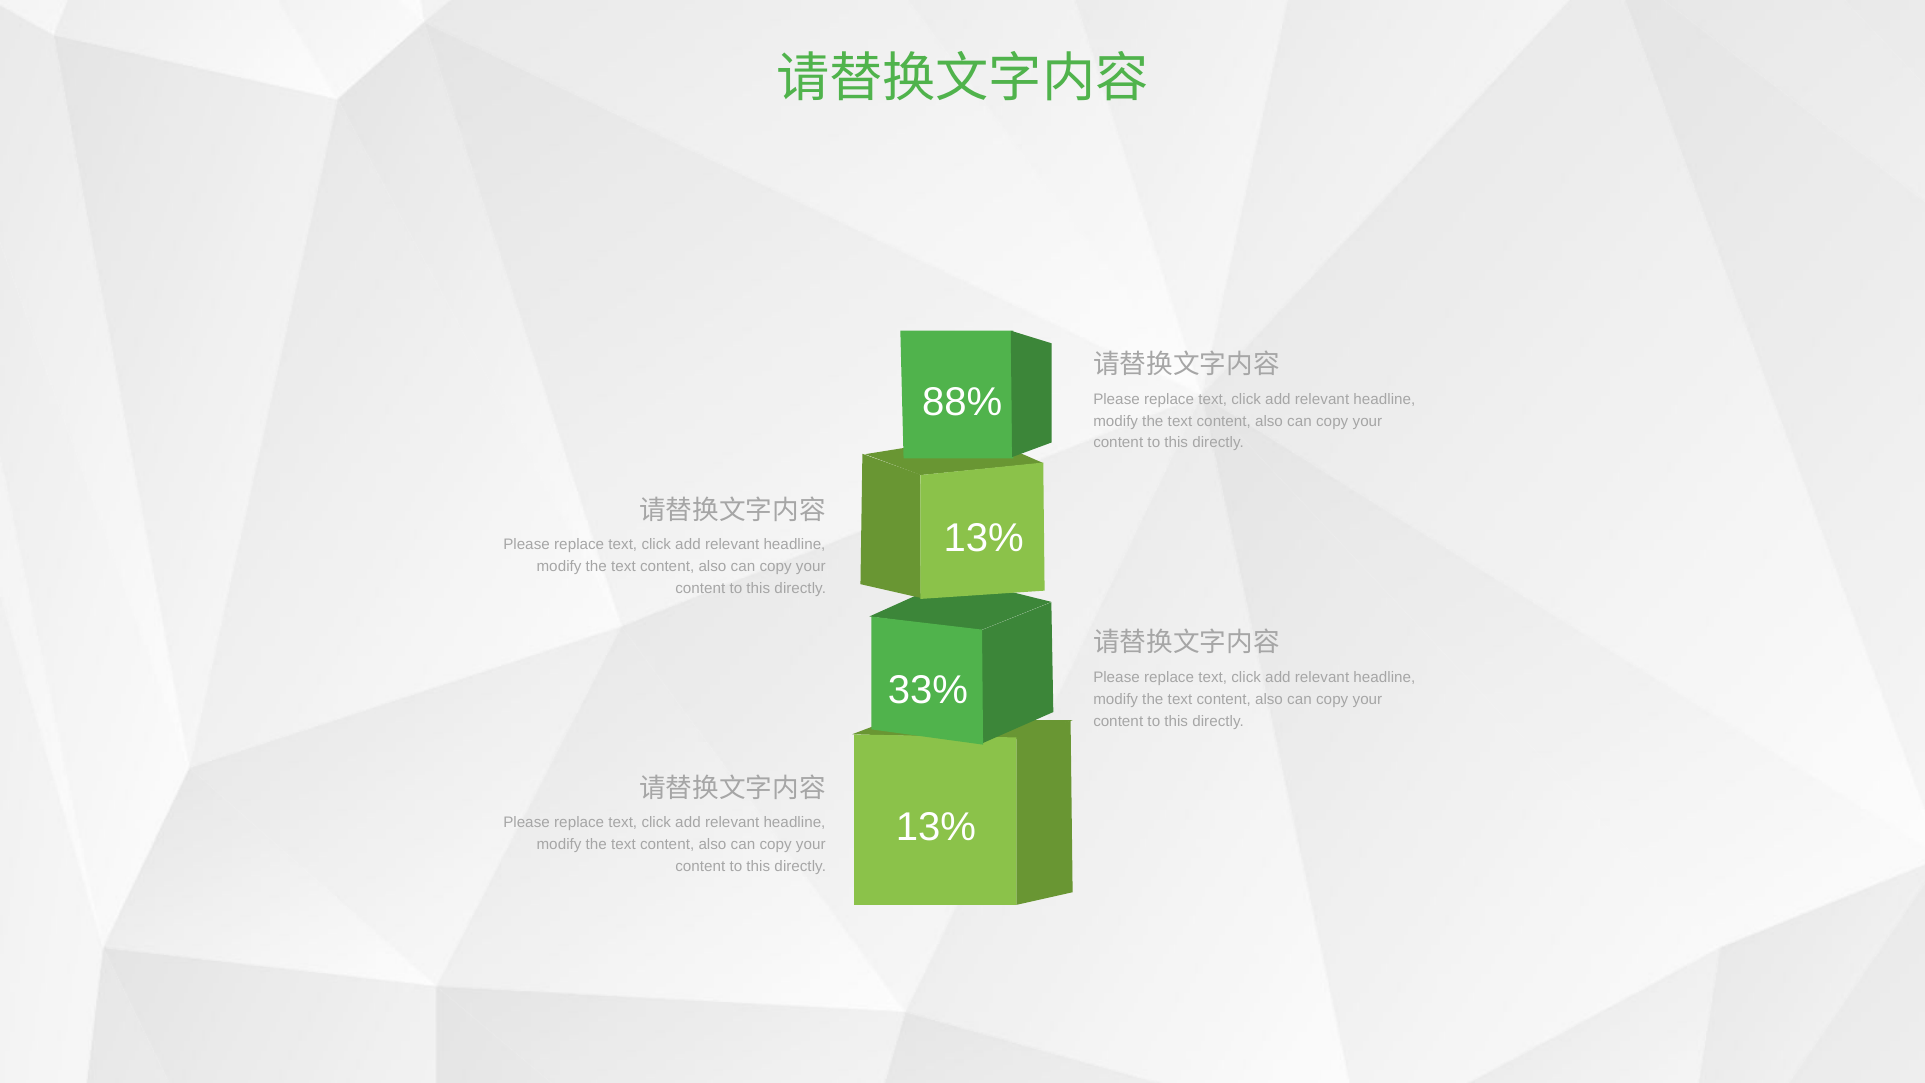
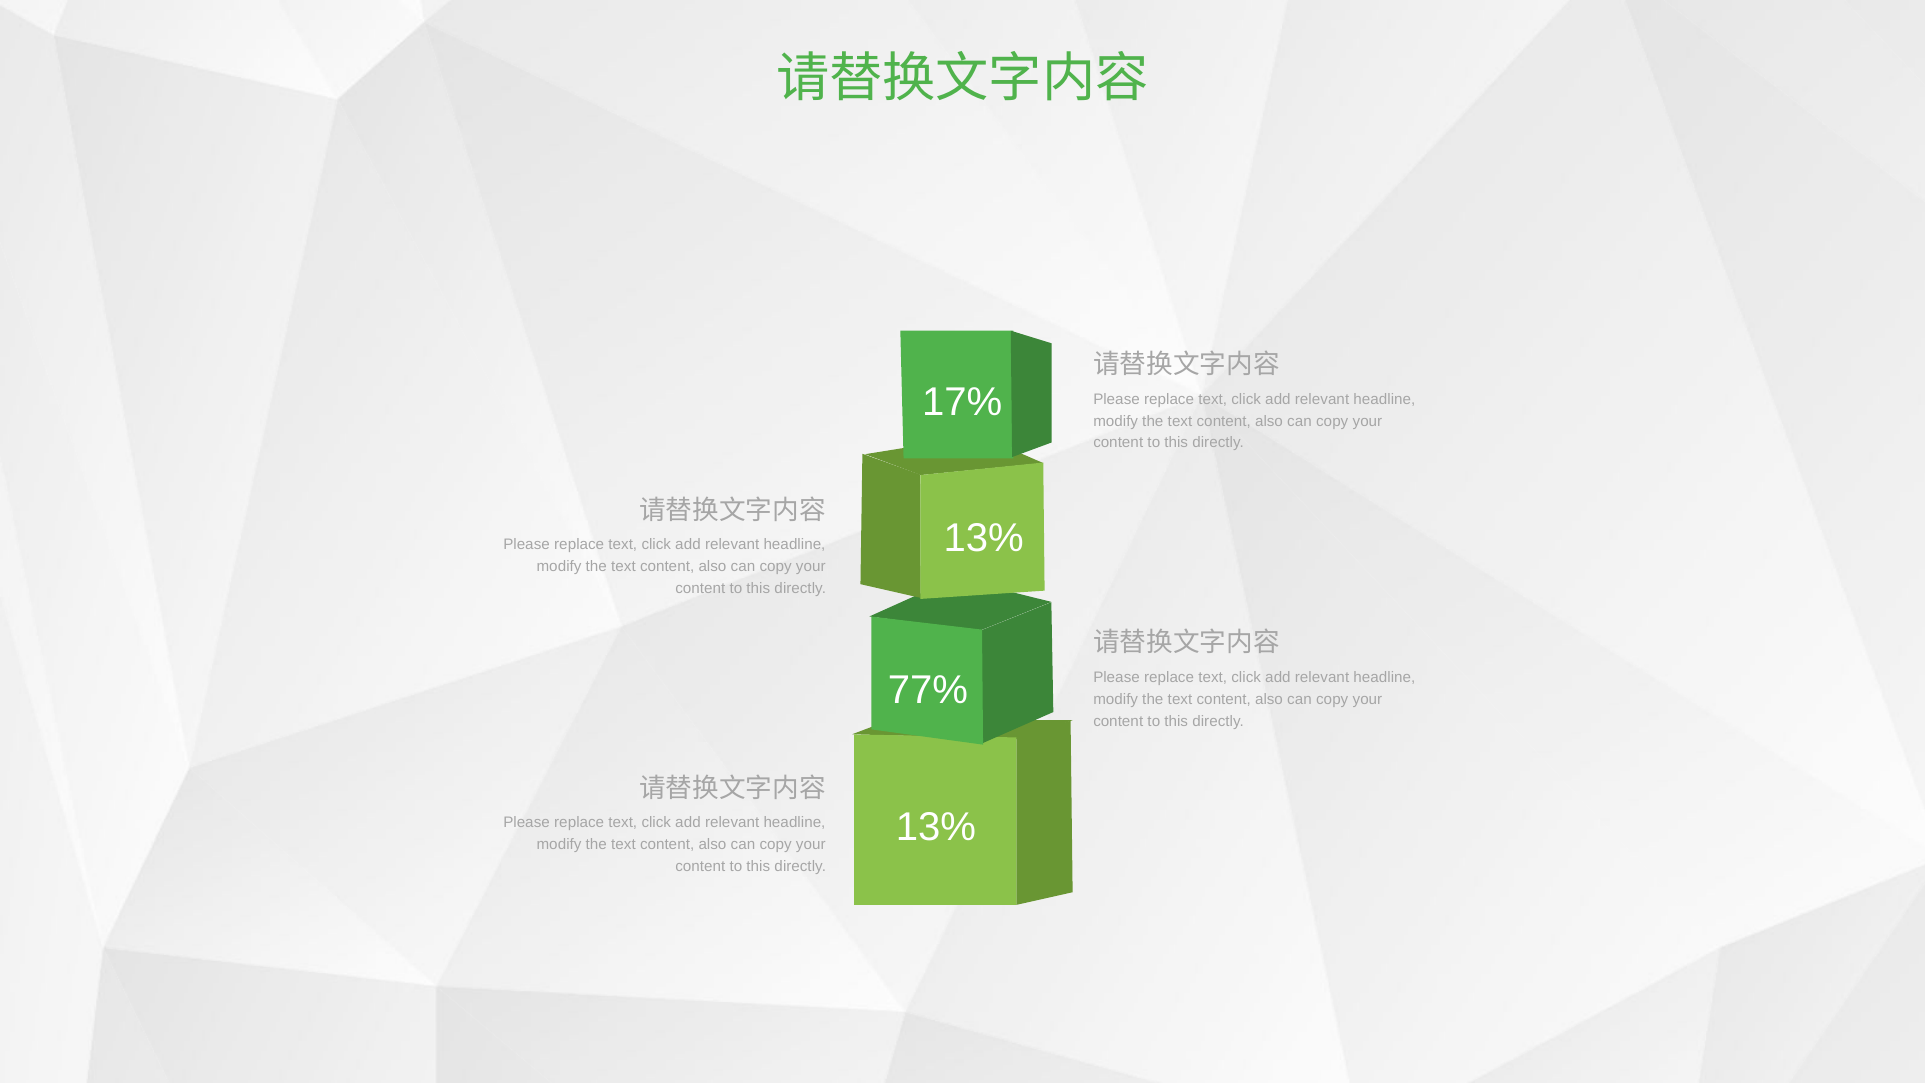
88%: 88% -> 17% (962, 402)
33%: 33% -> 77% (928, 690)
